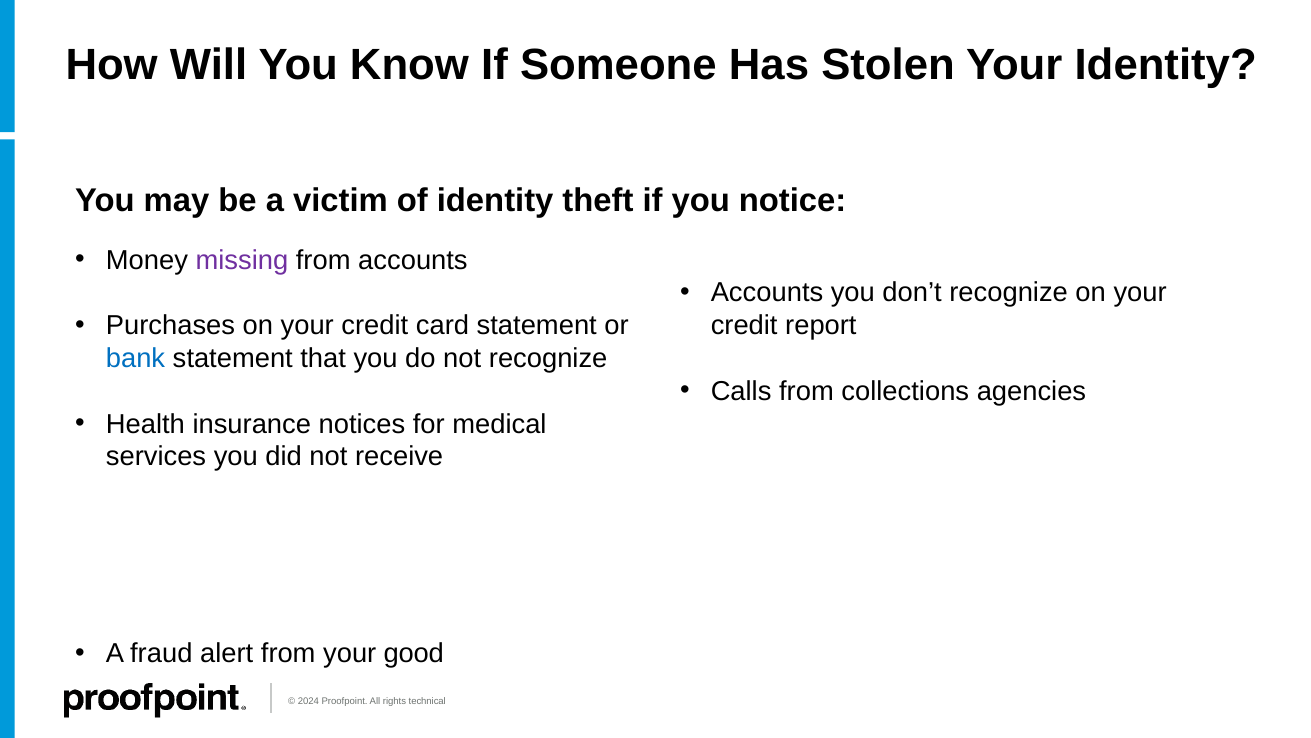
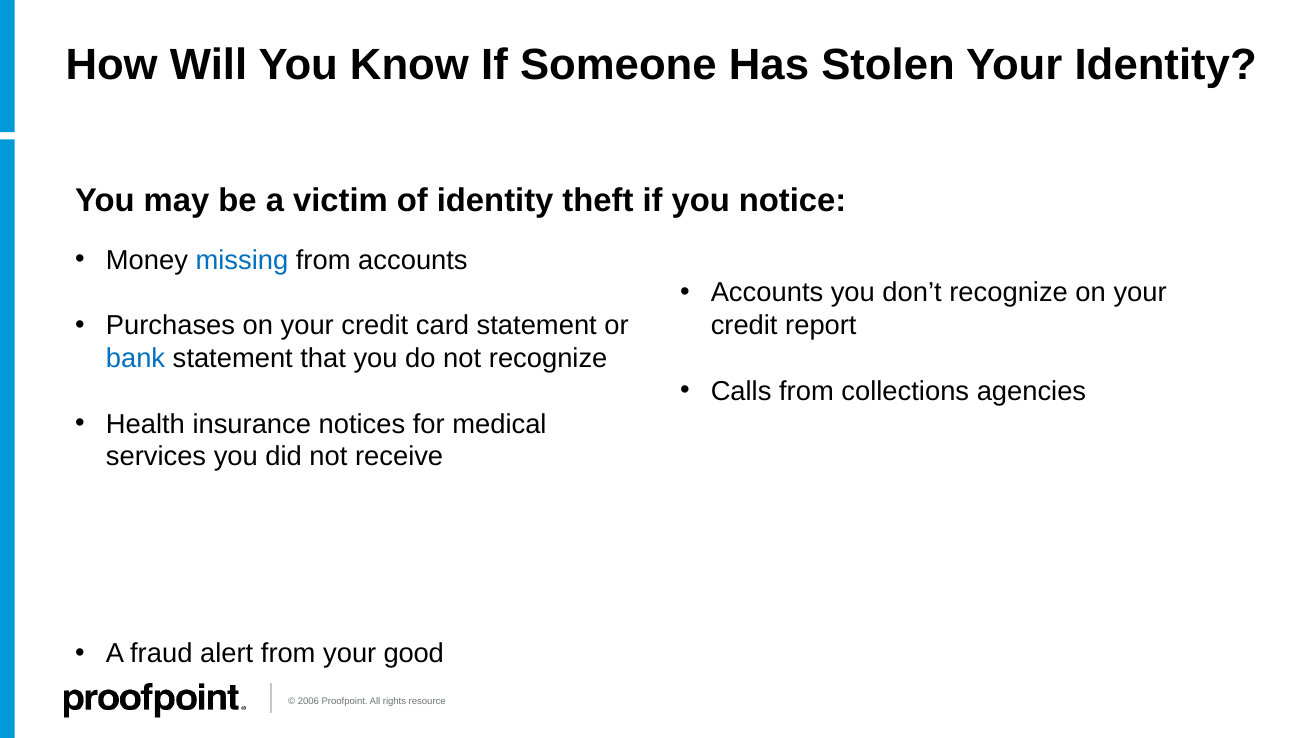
missing colour: purple -> blue (242, 260)
2024: 2024 -> 2006 (308, 701)
technical: technical -> resource (427, 701)
